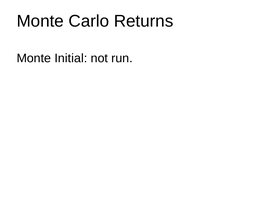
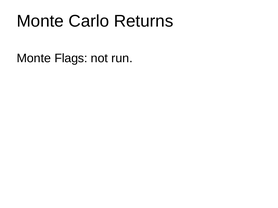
Initial: Initial -> Flags (71, 58)
